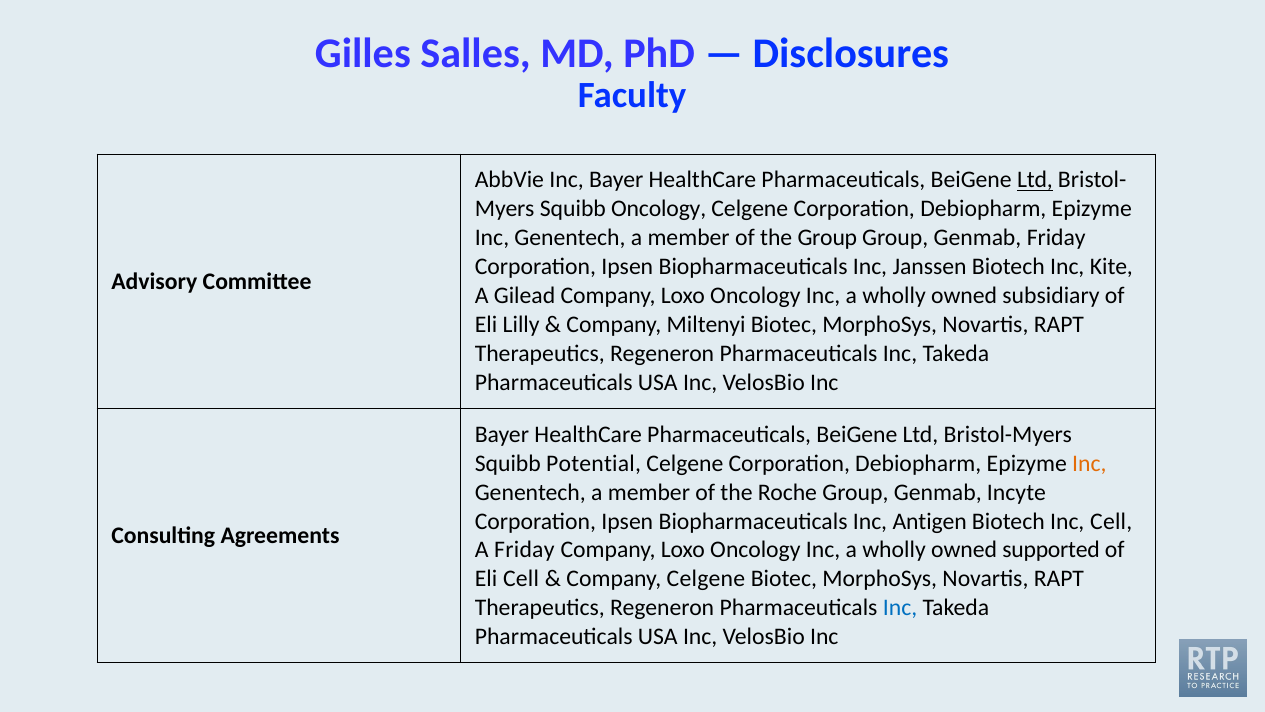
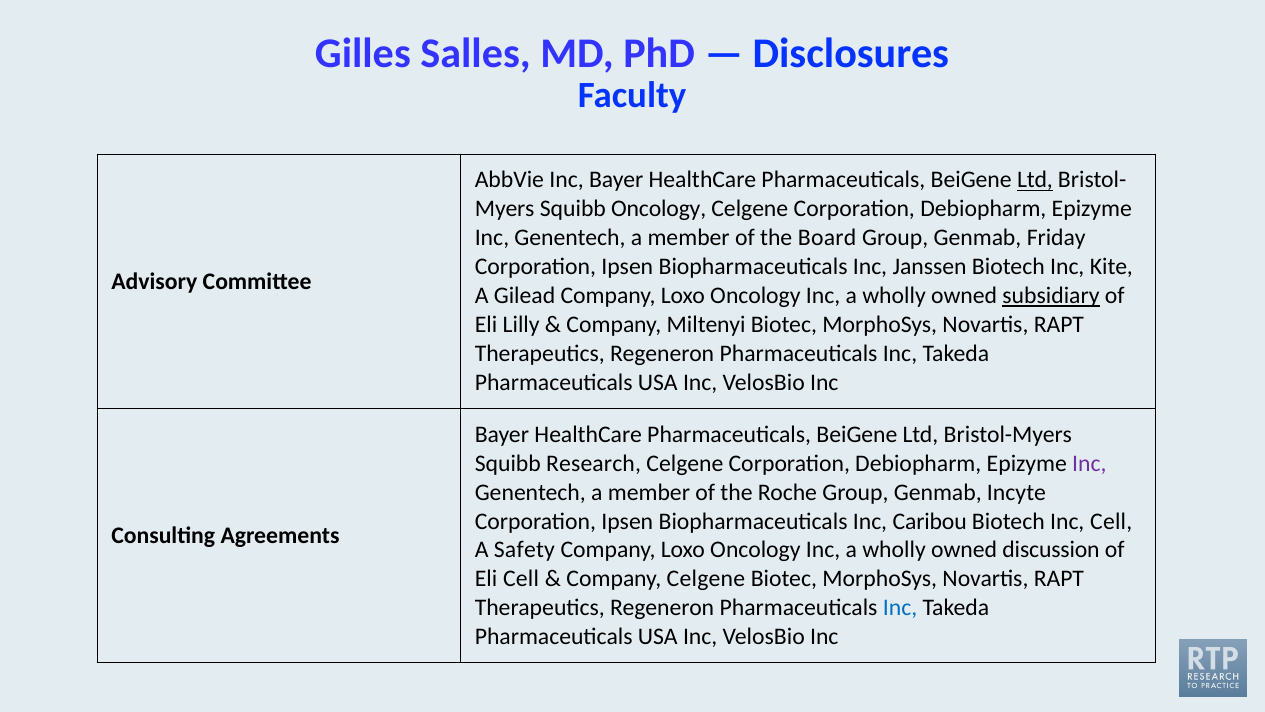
the Group: Group -> Board (827, 238)
subsidiary underline: none -> present (1051, 296)
Potential: Potential -> Research (594, 463)
Inc colour: orange -> purple (1089, 463)
Antigen: Antigen -> Caribou (930, 521)
A Friday: Friday -> Safety (524, 550)
supported: supported -> discussion (1051, 550)
